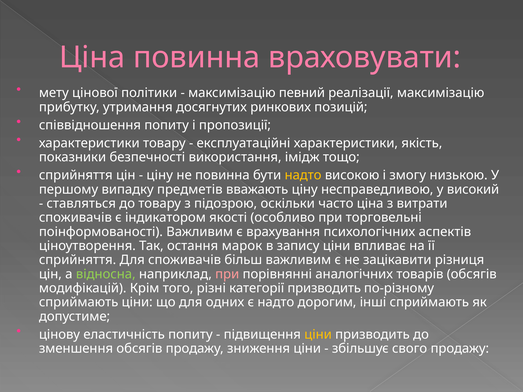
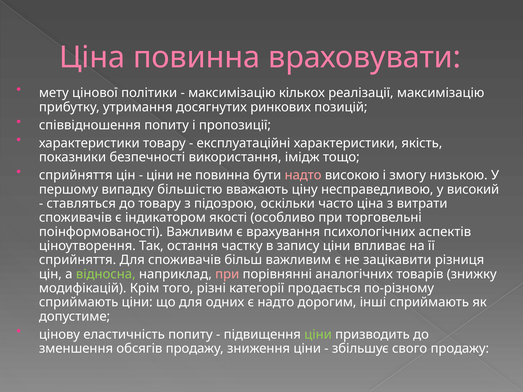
певний: певний -> кількох (302, 93)
ціну: ціну -> ціни (160, 175)
надто colour: yellow -> pink (303, 175)
предметів: предметів -> більшістю (190, 190)
марок: марок -> частку (242, 246)
товарів обсягів: обсягів -> знижку (472, 274)
категорії призводить: призводить -> продається (324, 288)
ціни colour: yellow -> light green (318, 335)
